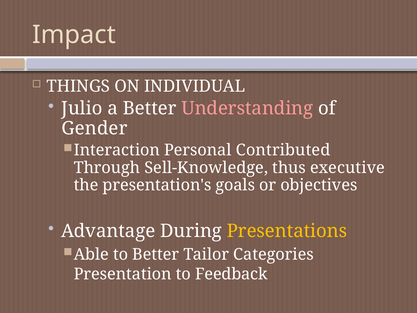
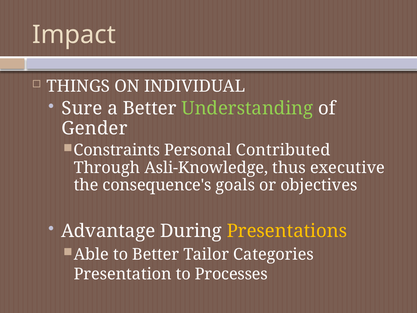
Julio: Julio -> Sure (82, 108)
Understanding colour: pink -> light green (247, 108)
Interaction: Interaction -> Constraints (117, 150)
Sell-Knowledge: Sell-Knowledge -> Asli-Knowledge (206, 168)
presentation's: presentation's -> consequence's (157, 185)
Feedback: Feedback -> Processes (231, 274)
